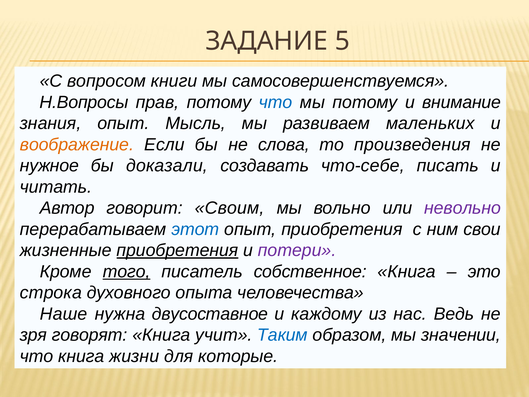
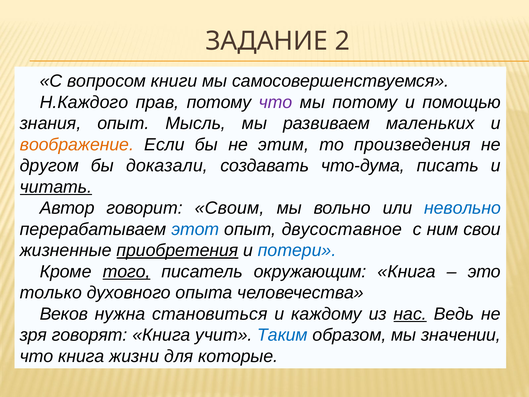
5: 5 -> 2 (342, 41)
Н.Вопросы: Н.Вопросы -> Н.Каждого (84, 102)
что colour: blue -> purple (276, 102)
внимание: внимание -> помощью (462, 102)
слова: слова -> этим (284, 144)
нужное: нужное -> другом (49, 166)
что-себе: что-себе -> что-дума (363, 166)
читать underline: none -> present (56, 187)
невольно colour: purple -> blue (463, 208)
опыт приобретения: приобретения -> двусоставное (342, 229)
потери colour: purple -> blue (297, 250)
собственное: собственное -> окружающим (310, 271)
строка: строка -> только (51, 293)
Наше: Наше -> Веков (64, 314)
двусоставное: двусоставное -> становиться (210, 314)
нас underline: none -> present (410, 314)
